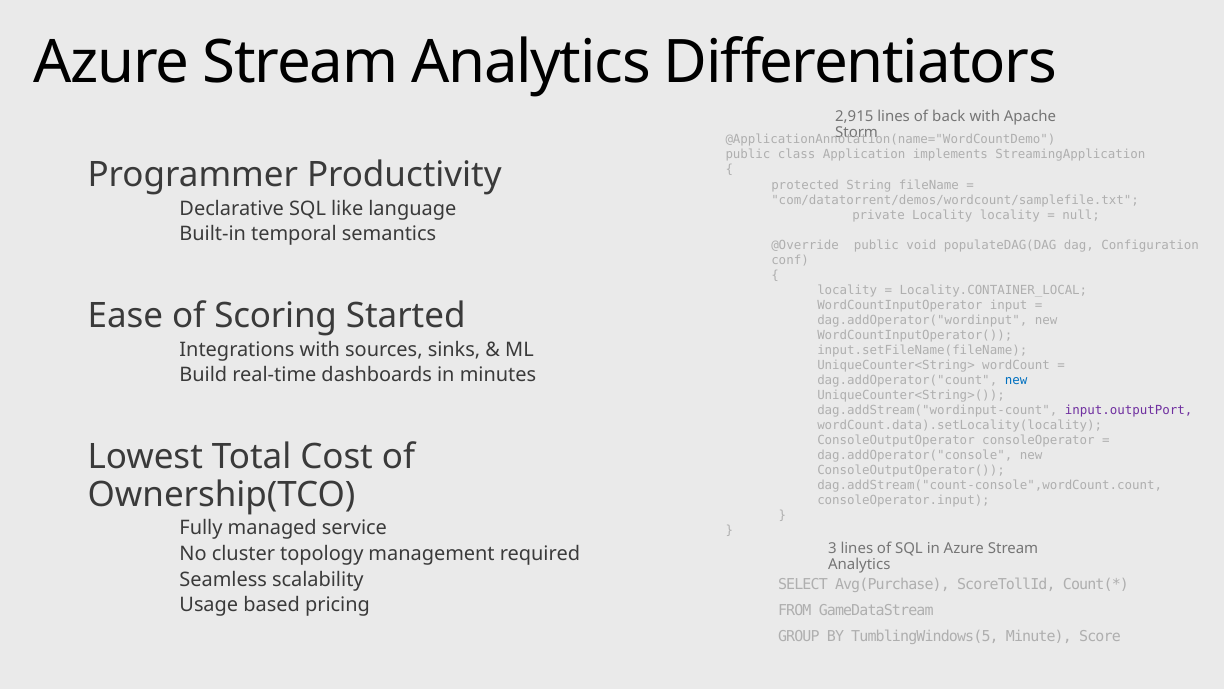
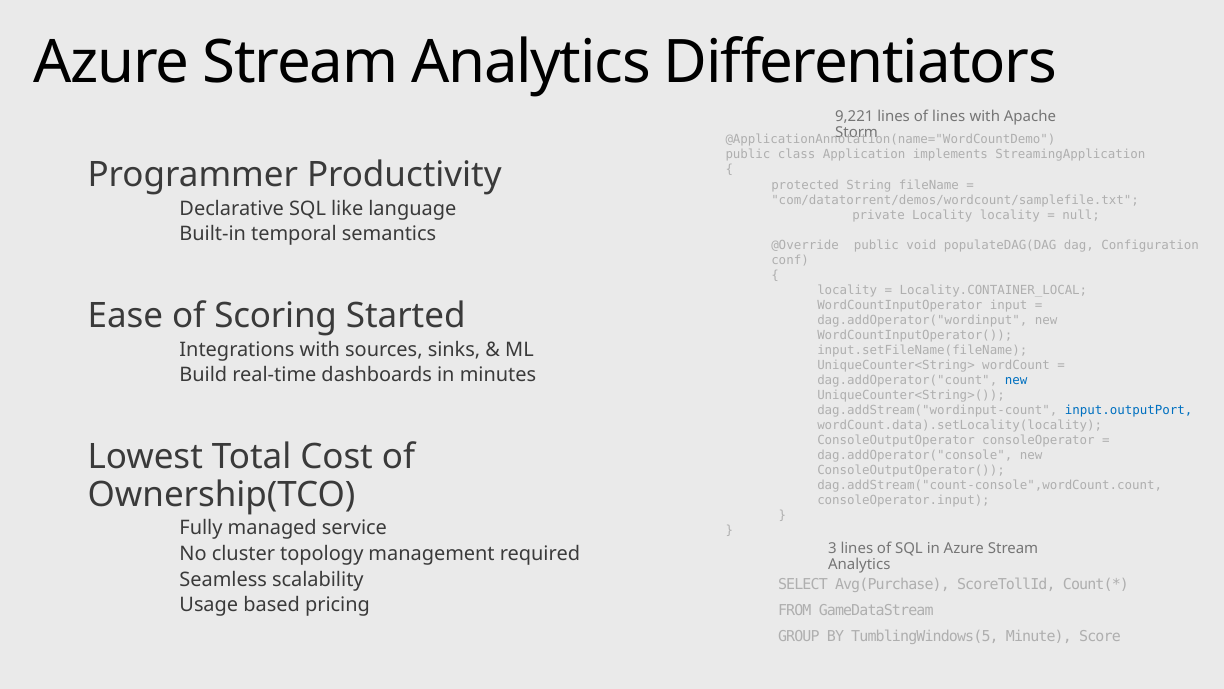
2,915: 2,915 -> 9,221 (854, 116)
of back: back -> lines (949, 116)
input.outputPort colour: purple -> blue (1129, 410)
